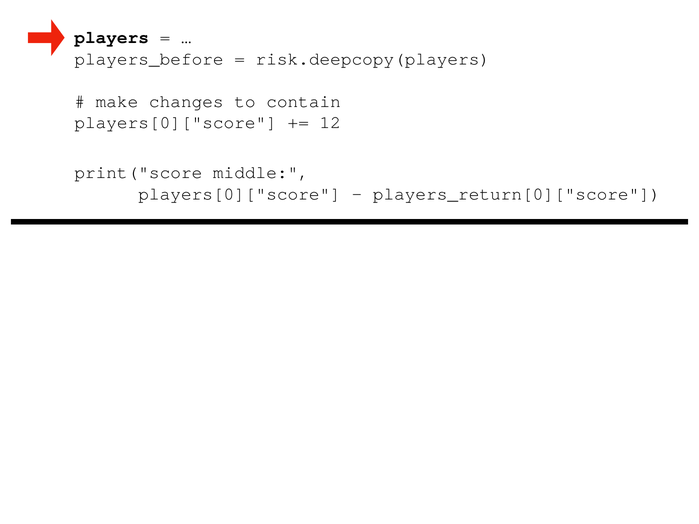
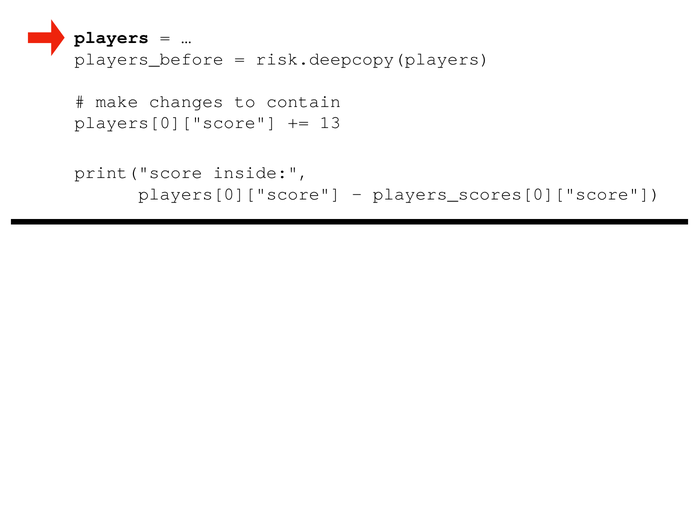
12: 12 -> 13 (330, 123)
middle: middle -> inside (261, 173)
players_return[0]["score: players_return[0]["score -> players_scores[0]["score (517, 194)
